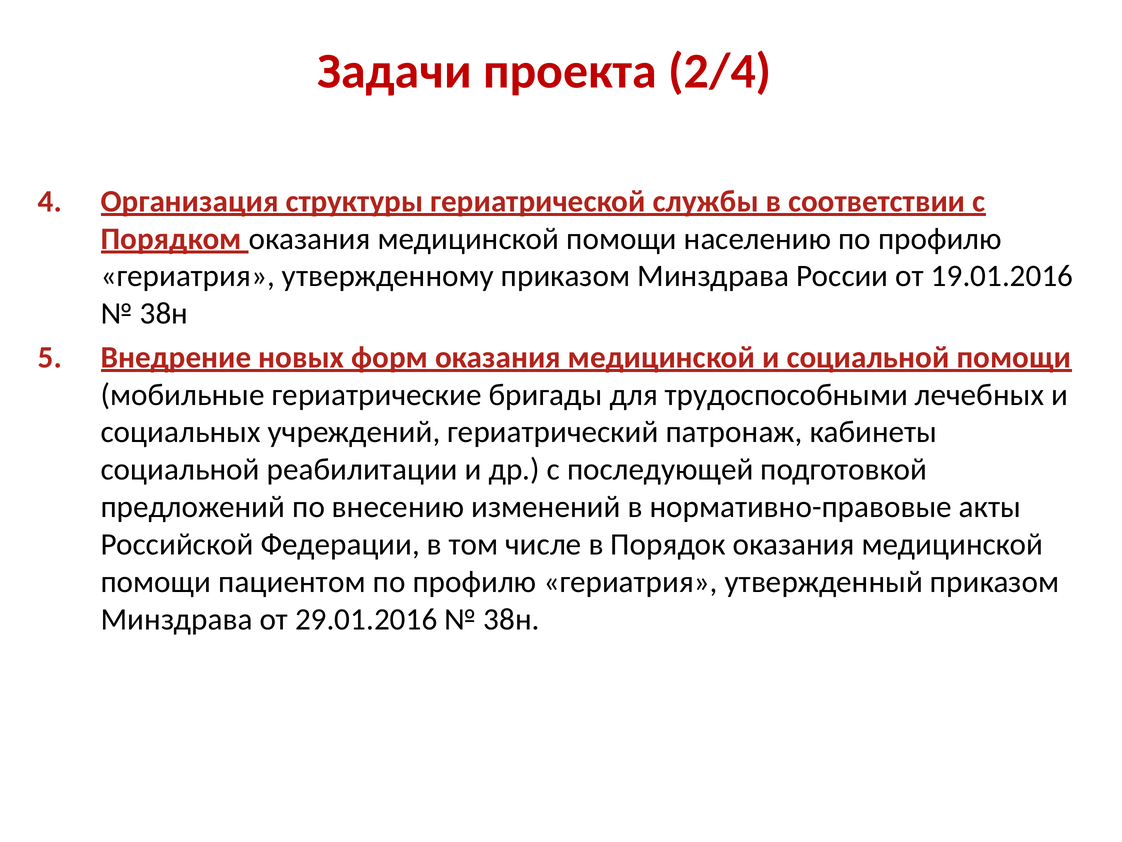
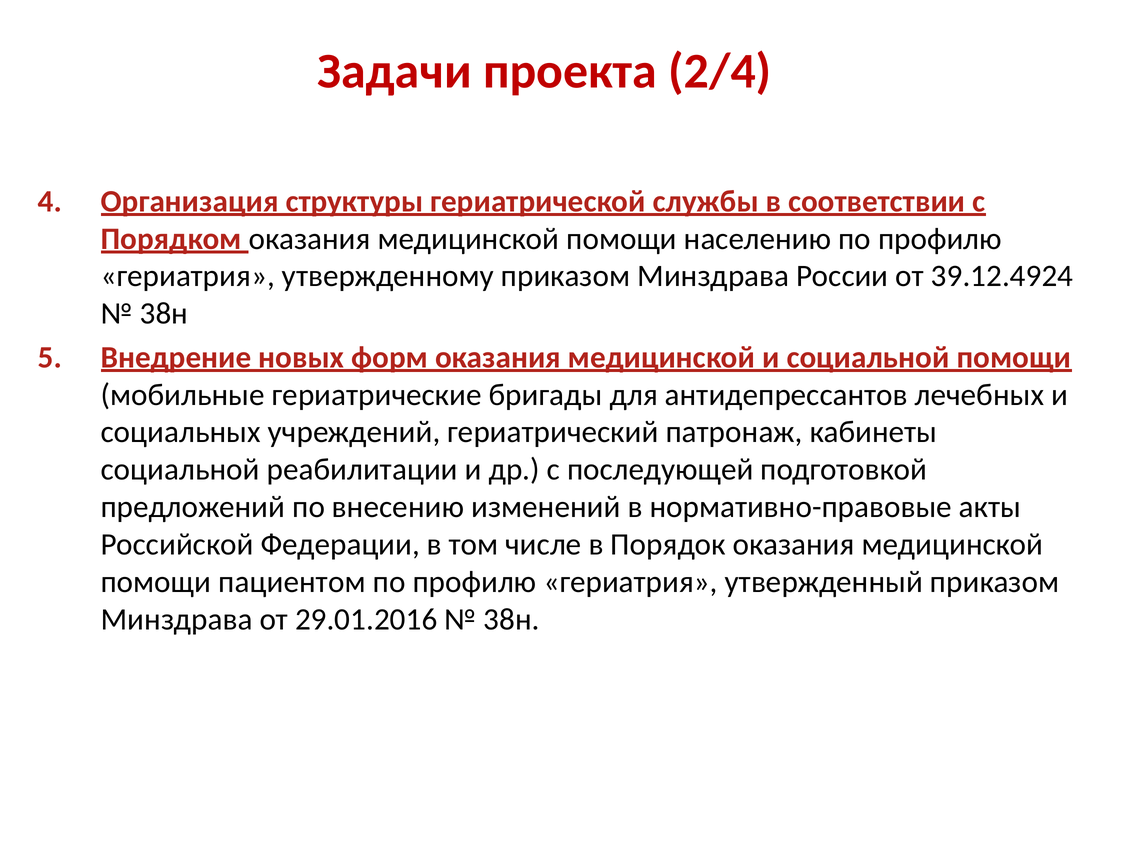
19.01.2016: 19.01.2016 -> 39.12.4924 (1002, 276)
трудоспособными: трудоспособными -> антидепрессантов (786, 394)
